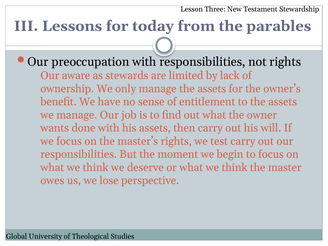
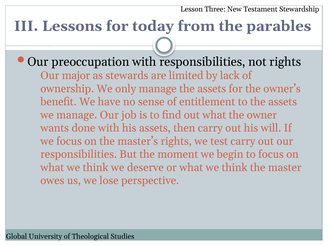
aware: aware -> major (76, 76)
